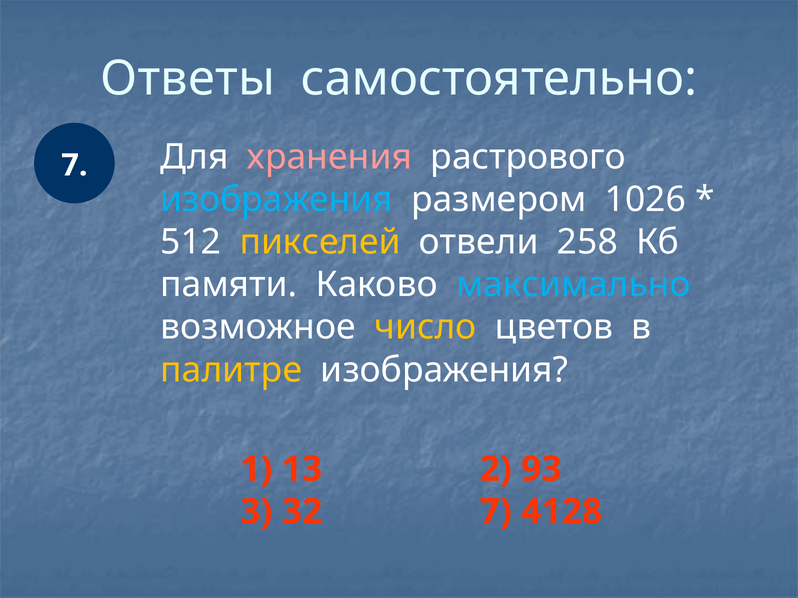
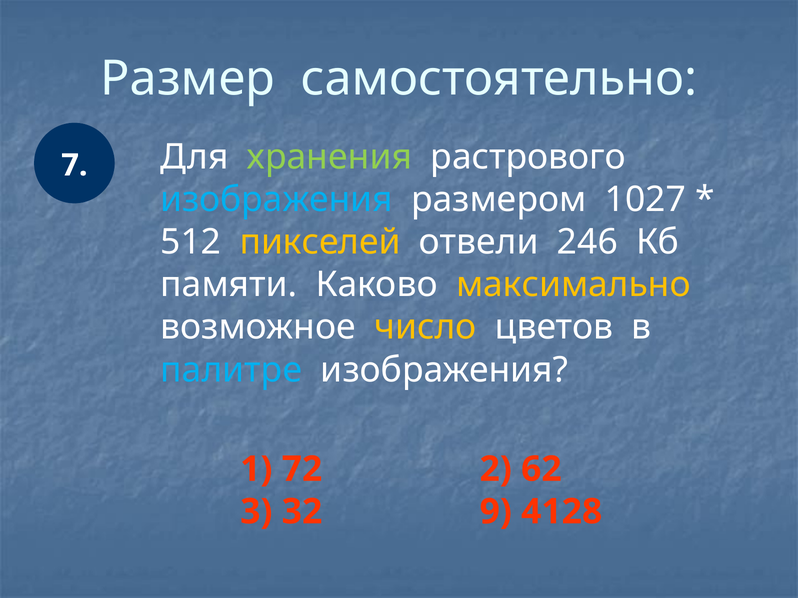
Ответы: Ответы -> Размер (188, 79)
хранения colour: pink -> light green (330, 157)
1026: 1026 -> 1027 (645, 200)
258: 258 -> 246 (587, 242)
максимально colour: light blue -> yellow (573, 285)
палитре colour: yellow -> light blue (231, 370)
13: 13 -> 72 (302, 469)
93: 93 -> 62 (541, 469)
32 7: 7 -> 9 (496, 512)
